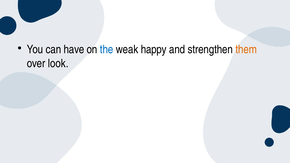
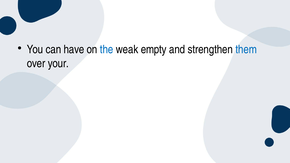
happy: happy -> empty (154, 50)
them colour: orange -> blue (246, 50)
look: look -> your (58, 64)
